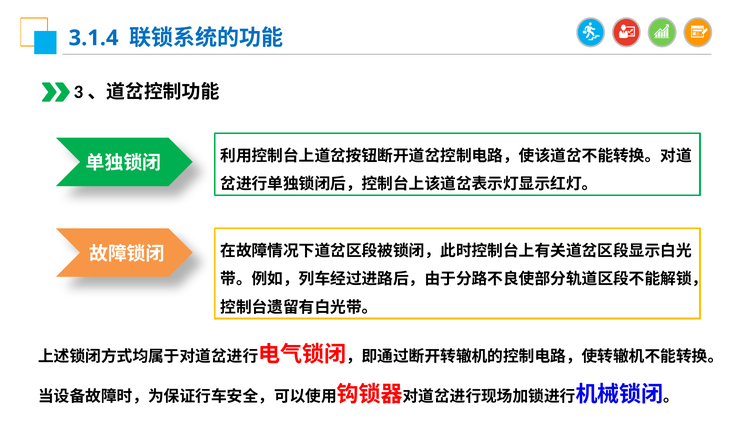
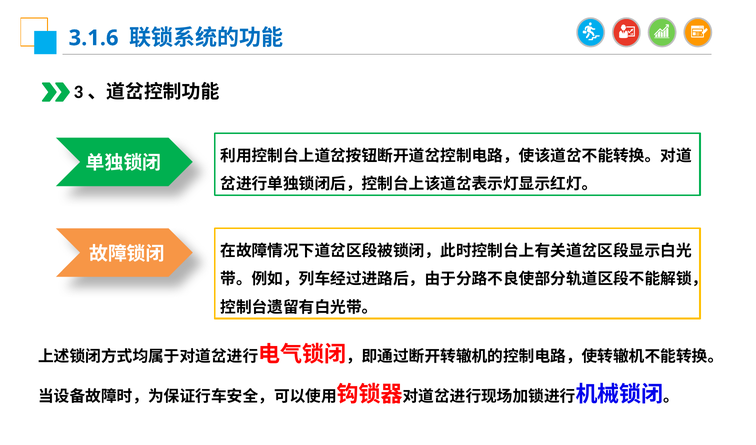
3.1.4: 3.1.4 -> 3.1.6 (94, 38)
